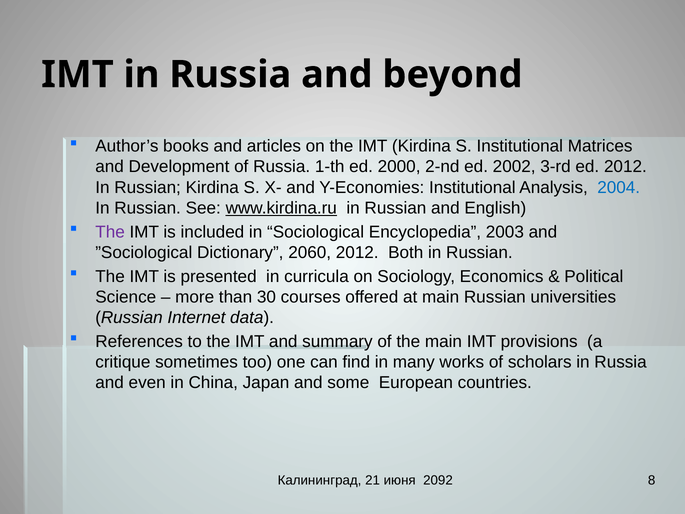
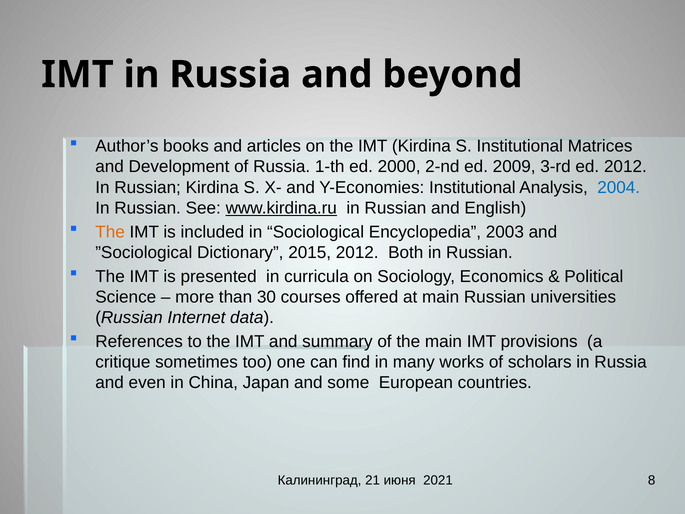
2002: 2002 -> 2009 (514, 167)
The colour: purple -> orange (110, 232)
2060: 2060 -> 2015 (310, 252)
2092: 2092 -> 2021 (438, 480)
